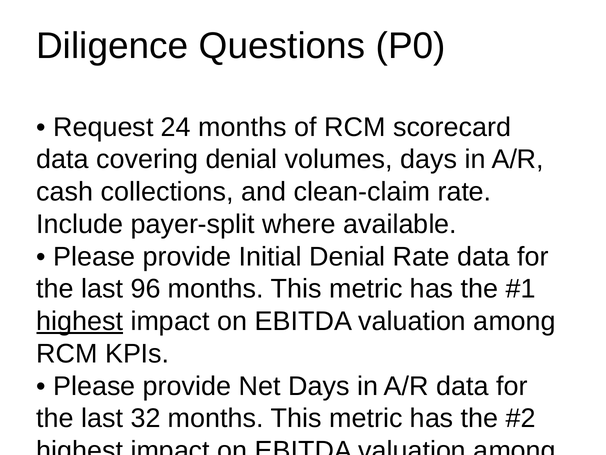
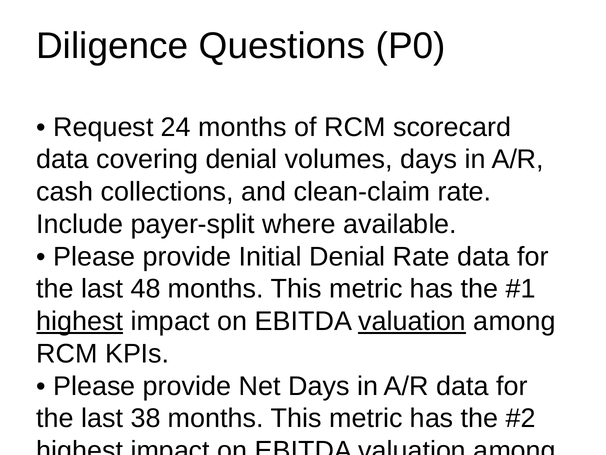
96: 96 -> 48 (146, 289)
valuation underline: none -> present (412, 321)
32: 32 -> 38 (146, 418)
